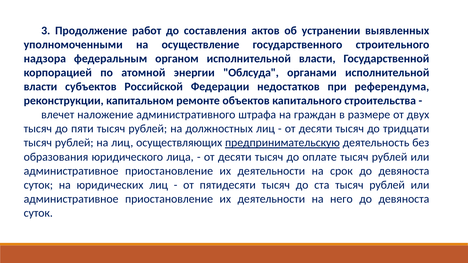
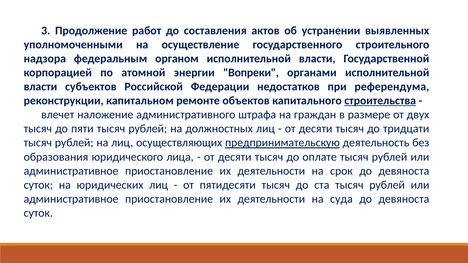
Облсуда: Облсуда -> Вопреки (251, 73)
строительства underline: none -> present (380, 101)
него: него -> суда (341, 199)
